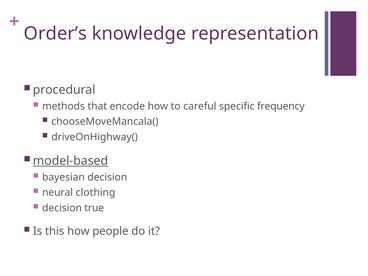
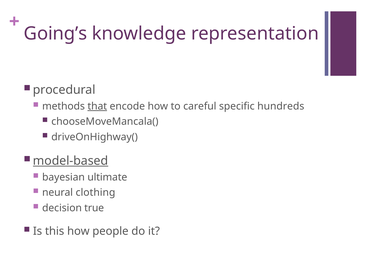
Order’s: Order’s -> Going’s (55, 34)
that underline: none -> present (97, 106)
frequency: frequency -> hundreds (281, 106)
bayesian decision: decision -> ultimate (107, 177)
